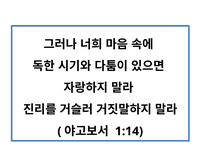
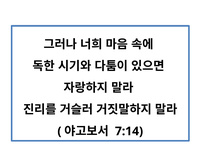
1:14: 1:14 -> 7:14 (129, 131)
